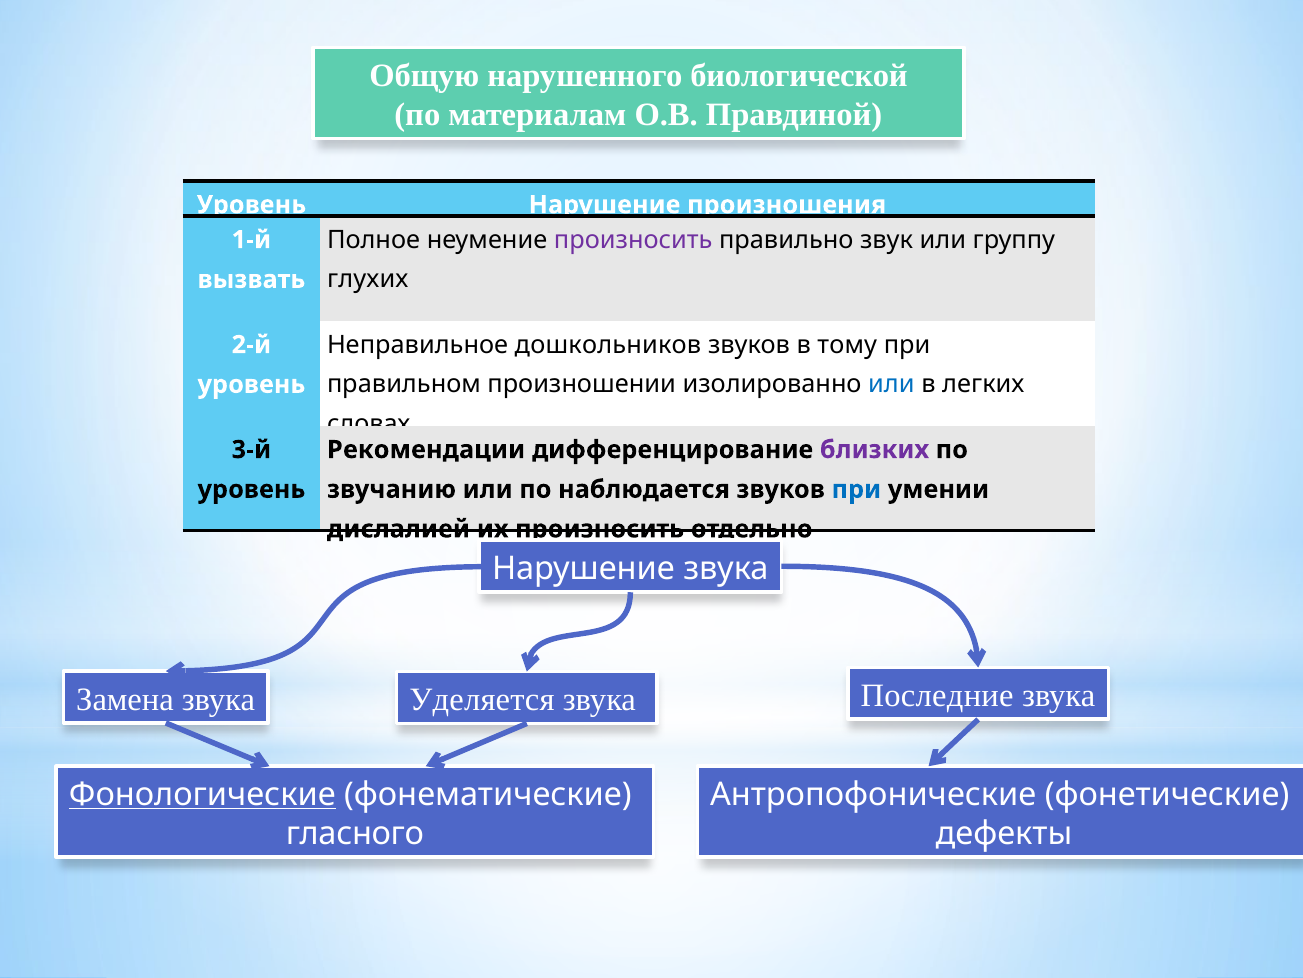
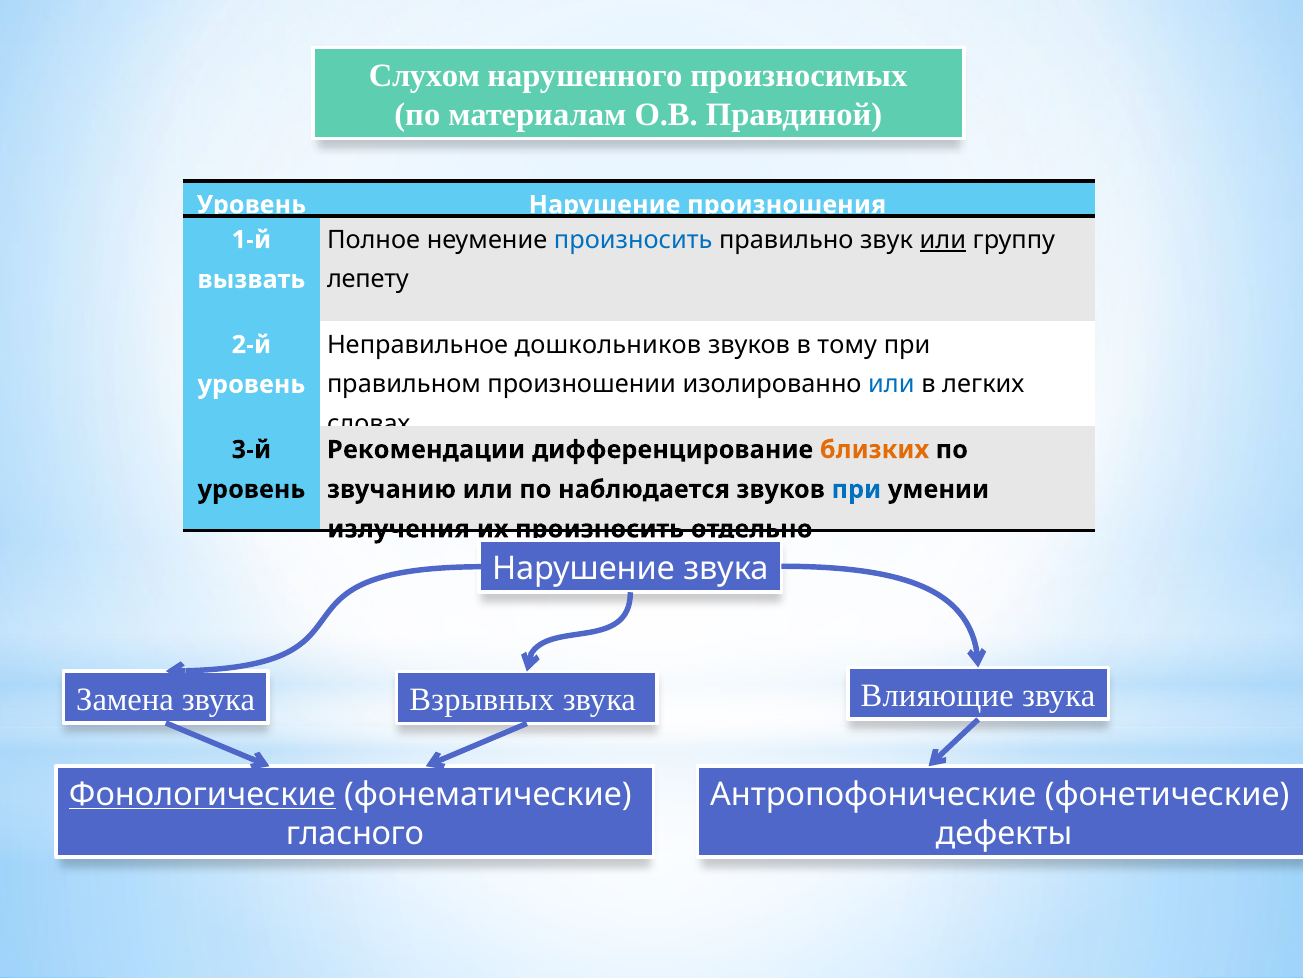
Общую: Общую -> Слухом (424, 76)
биологической: биологической -> произносимых (799, 76)
произносить colour: purple -> blue (633, 240)
или underline: none -> present (943, 240)
глухих: глухих -> лепету (368, 279)
близких colour: purple -> orange (874, 449)
дислалией: дислалией -> излучения (398, 529)
Уделяется: Уделяется -> Взрывных (482, 699)
Последние: Последние -> Влияющие (937, 695)
